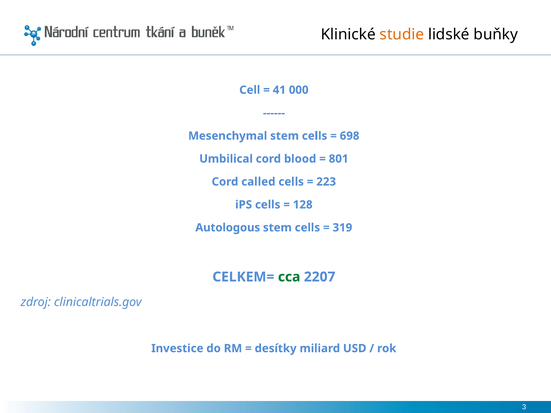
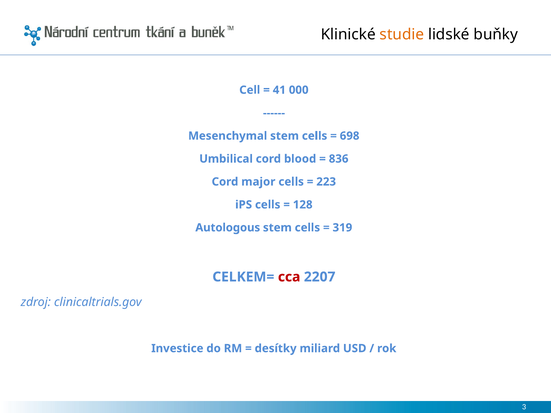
801: 801 -> 836 (339, 159)
called: called -> major (258, 182)
cca colour: green -> red (289, 277)
